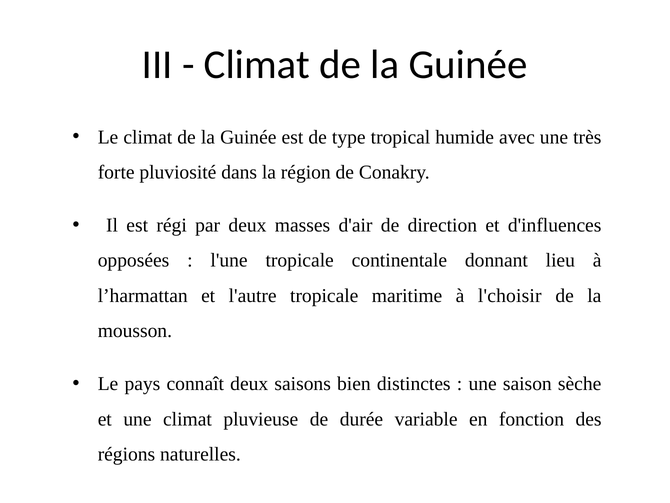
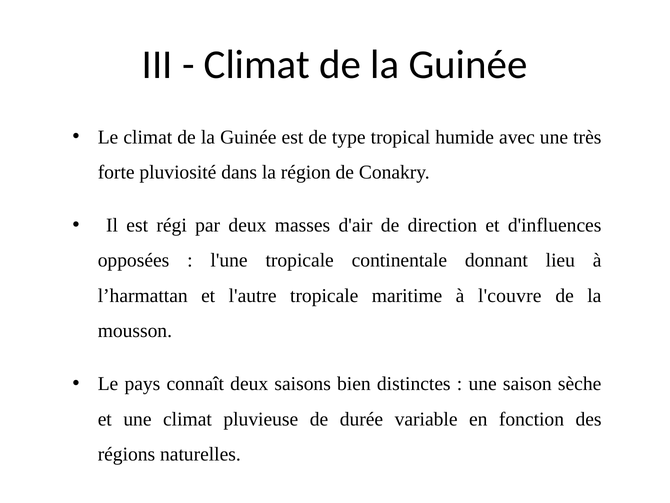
l'choisir: l'choisir -> l'couvre (510, 295)
